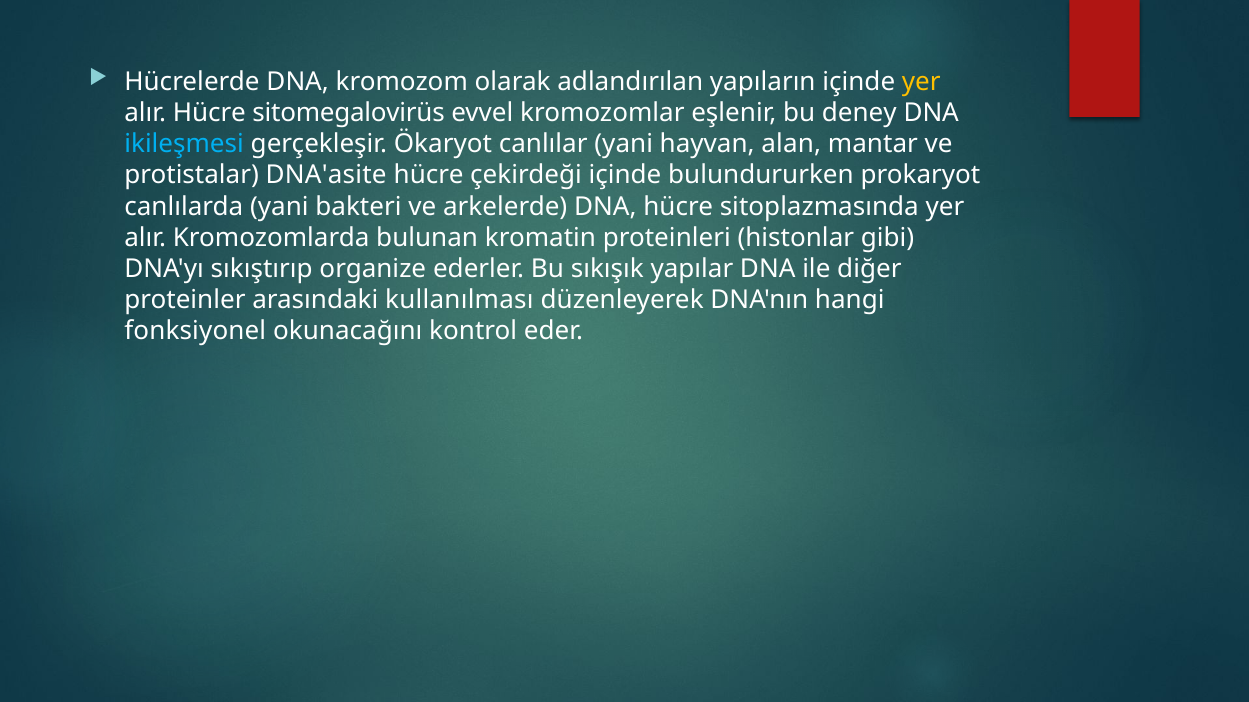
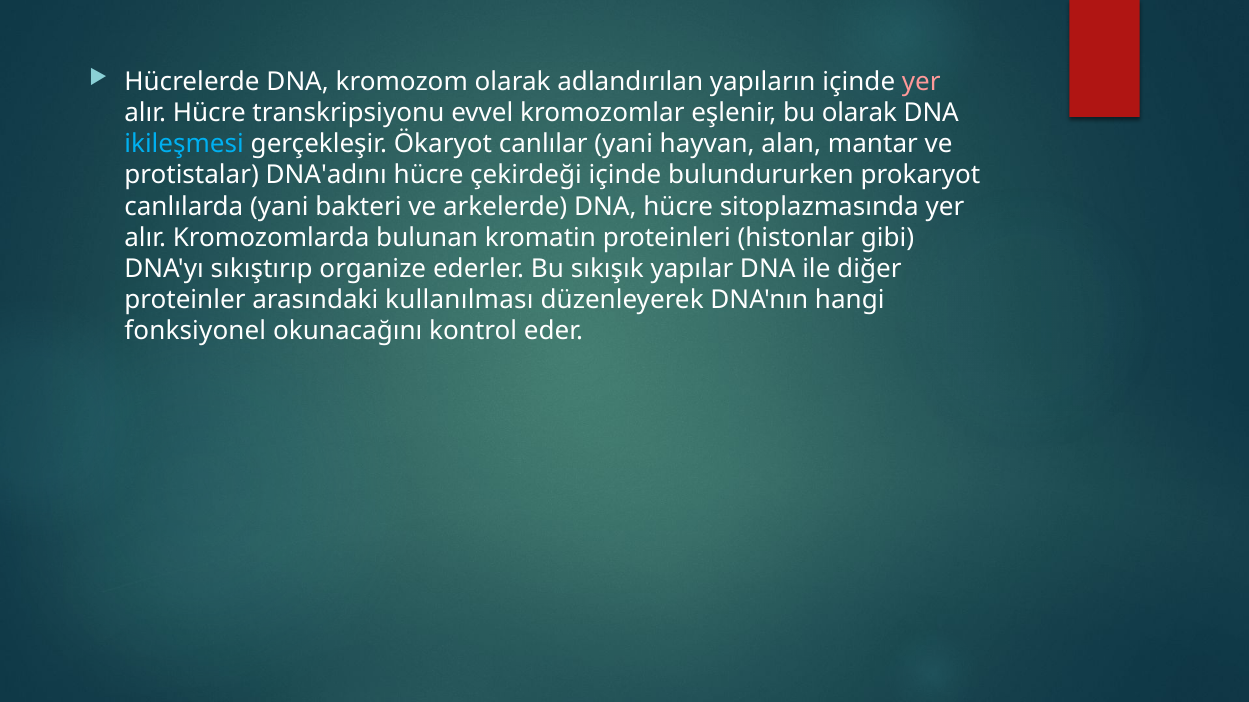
yer colour: yellow -> pink (921, 82)
sitomegalovirüs: sitomegalovirüs -> transkripsiyonu (348, 113)
bu deney: deney -> olarak (859, 113)
DNA'asite: DNA'asite -> DNA'adını (326, 175)
